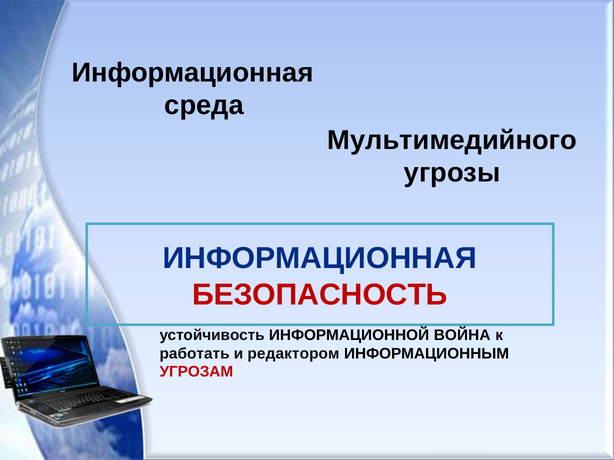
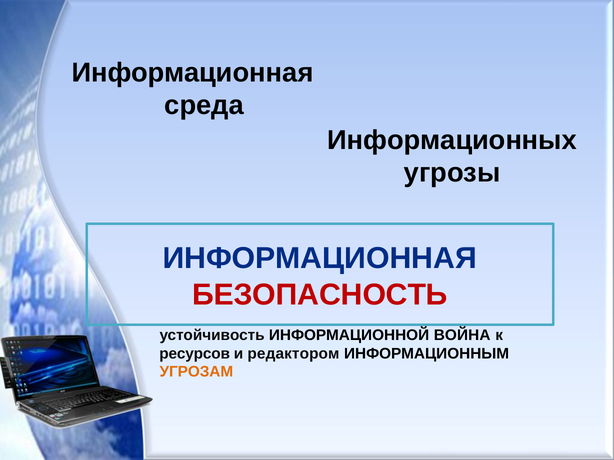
Мультимедийного: Мультимедийного -> Информационных (452, 140)
работать: работать -> ресурсов (195, 354)
УГРОЗАМ colour: red -> orange (196, 372)
